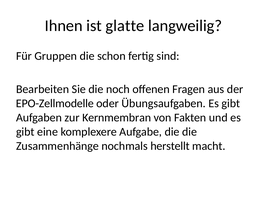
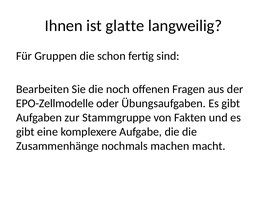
Kernmembran: Kernmembran -> Stammgruppe (117, 118)
herstellt: herstellt -> machen (170, 146)
